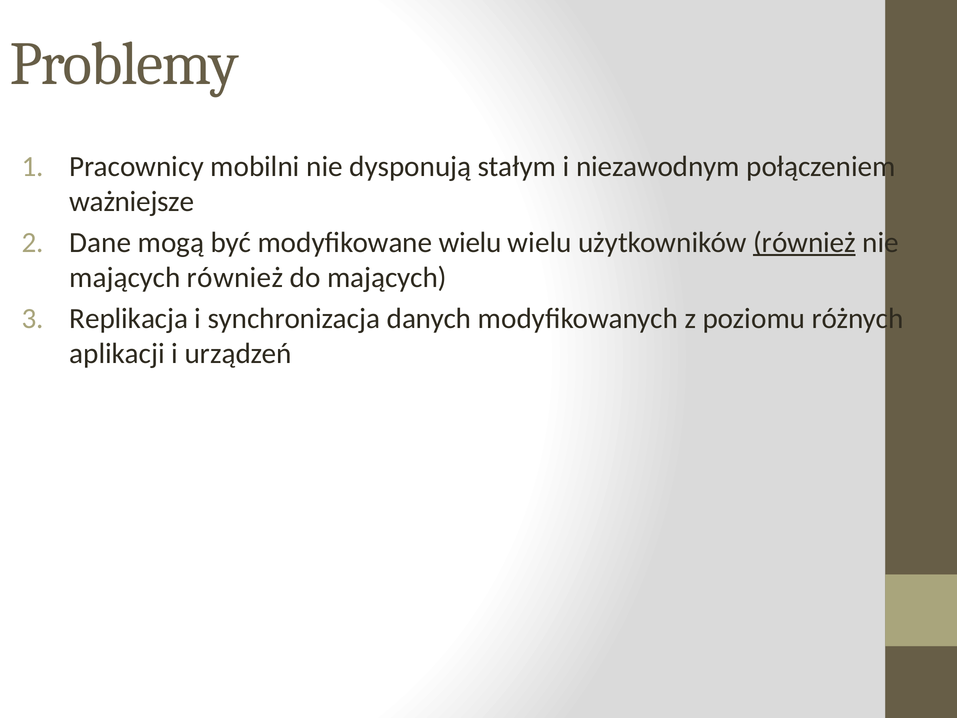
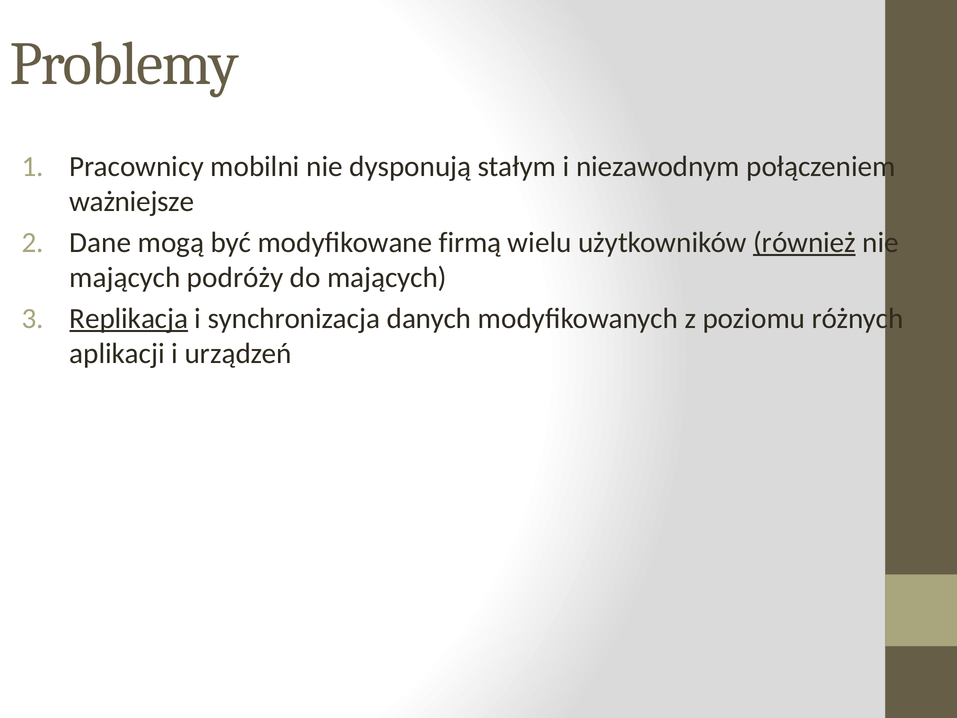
modyfikowane wielu: wielu -> firmą (470, 242)
mających również: również -> podróży (235, 277)
Replikacja underline: none -> present (129, 318)
